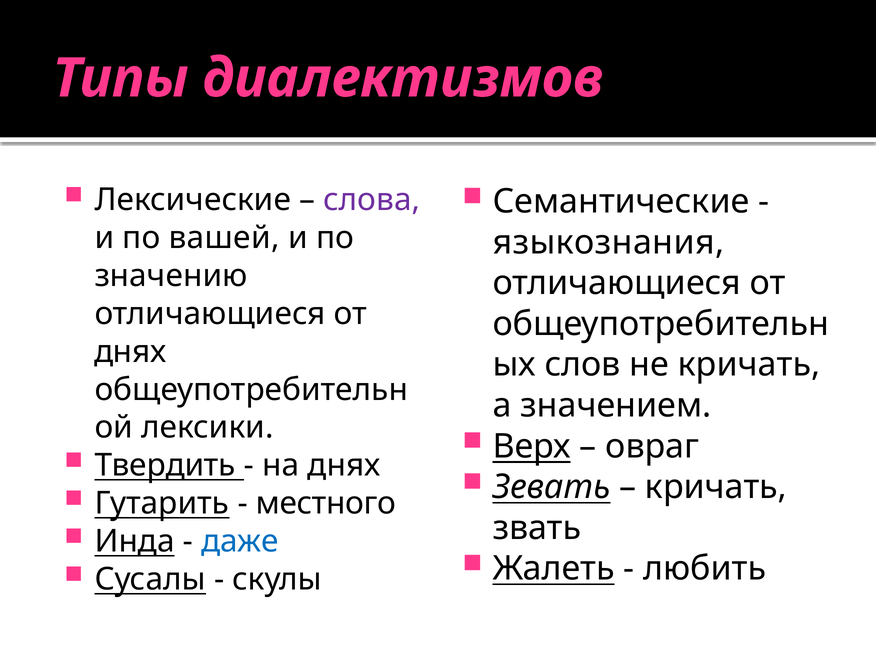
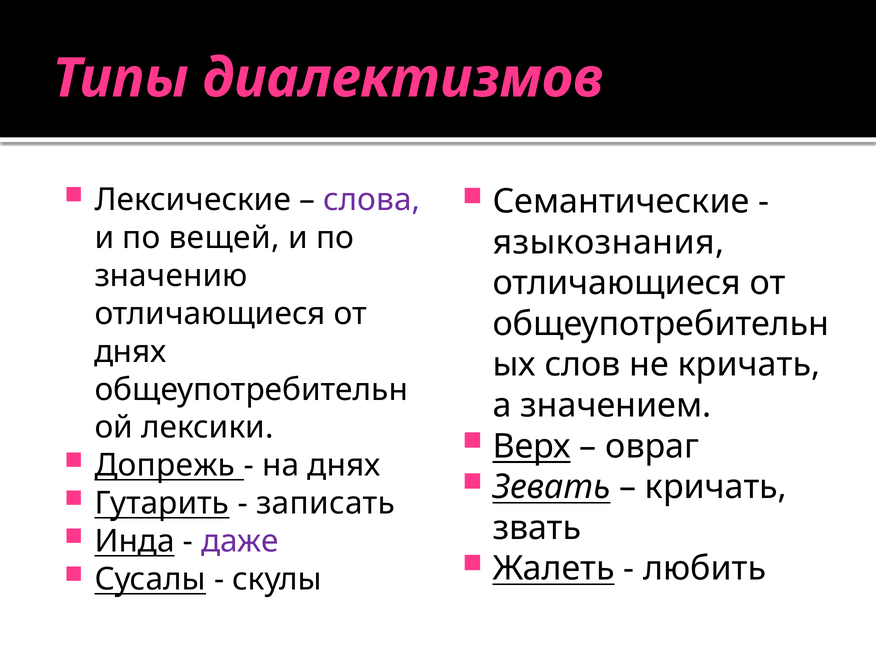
вашей: вашей -> вещей (224, 238)
Твердить: Твердить -> Допрежь (165, 465)
местного: местного -> записать (326, 503)
даже colour: blue -> purple (240, 541)
